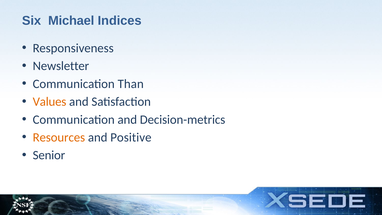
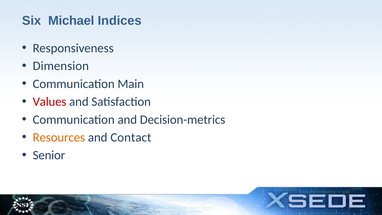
Newsletter: Newsletter -> Dimension (61, 66)
Than: Than -> Main (131, 84)
Values colour: orange -> red (50, 102)
Positive: Positive -> Contact (131, 137)
